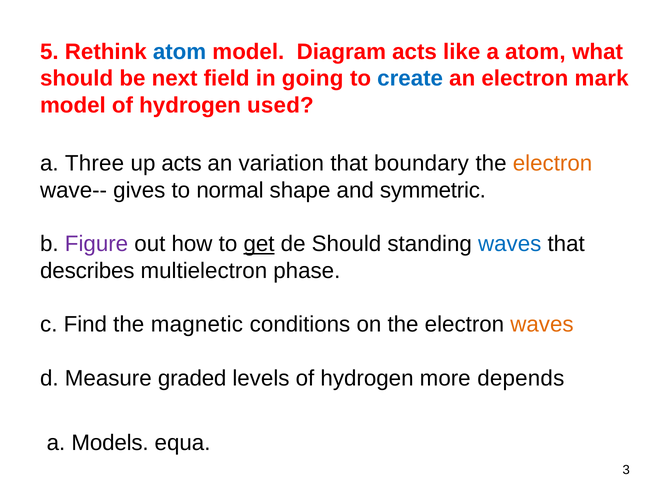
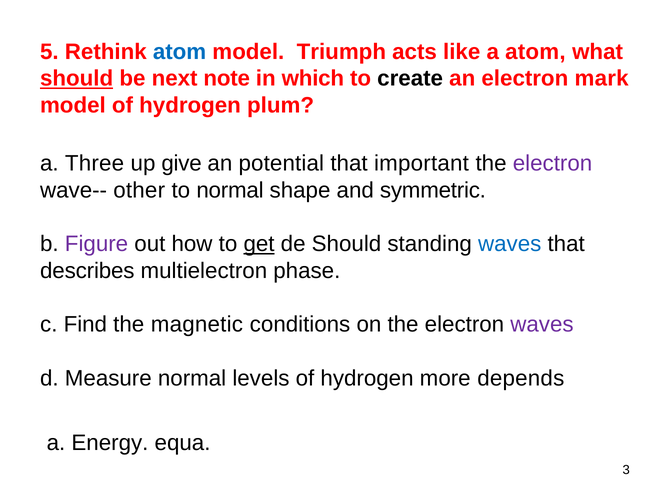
Diagram: Diagram -> Triumph (341, 52)
should underline: none -> present (77, 79)
field: field -> note (227, 79)
going: going -> which (313, 79)
create colour: blue -> black (410, 79)
used: used -> plum (281, 105)
up acts: acts -> give (182, 163)
variation: variation -> potential (281, 163)
boundary: boundary -> important (421, 163)
electron colour: orange -> purple (553, 163)
gives: gives -> other (139, 190)
waves colour: orange -> purple (542, 324)
Measure graded: graded -> normal (192, 378)
Models: Models -> Energy (110, 443)
